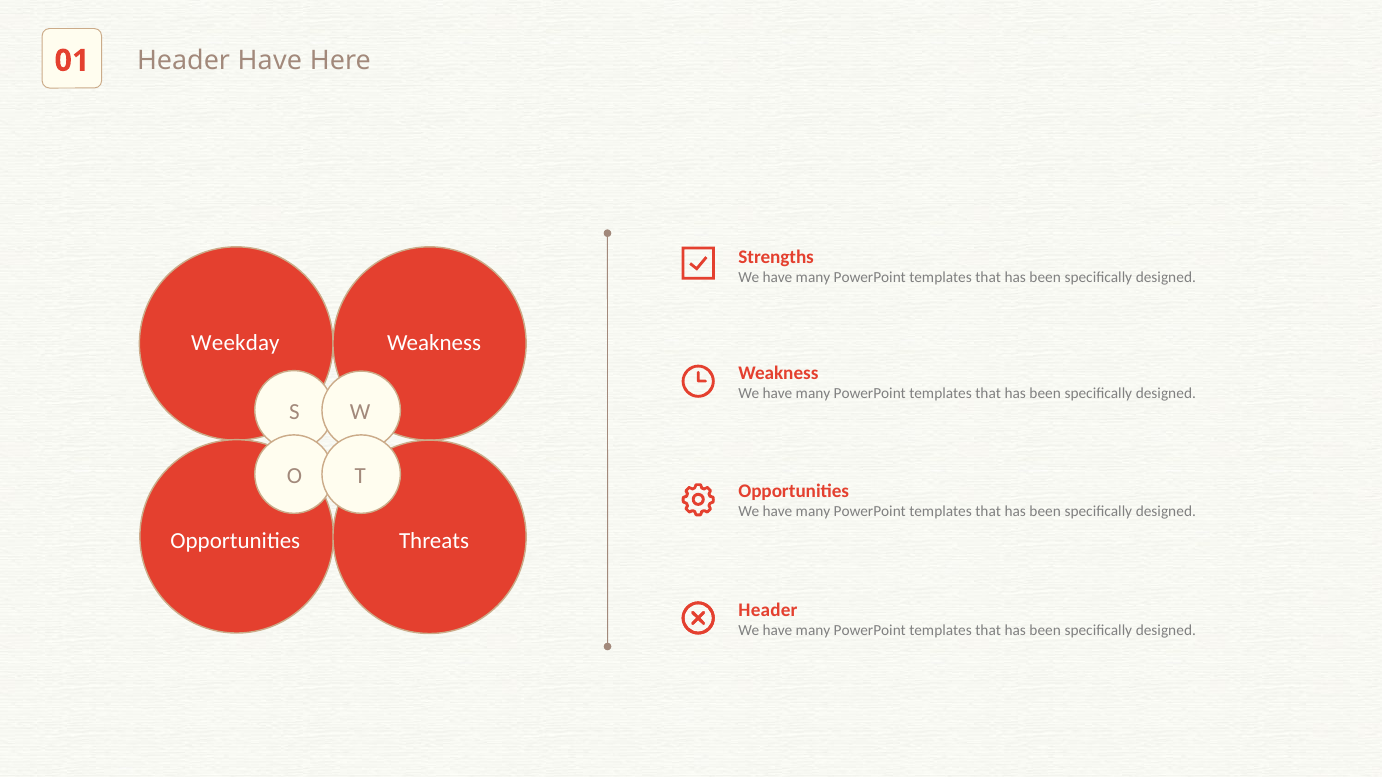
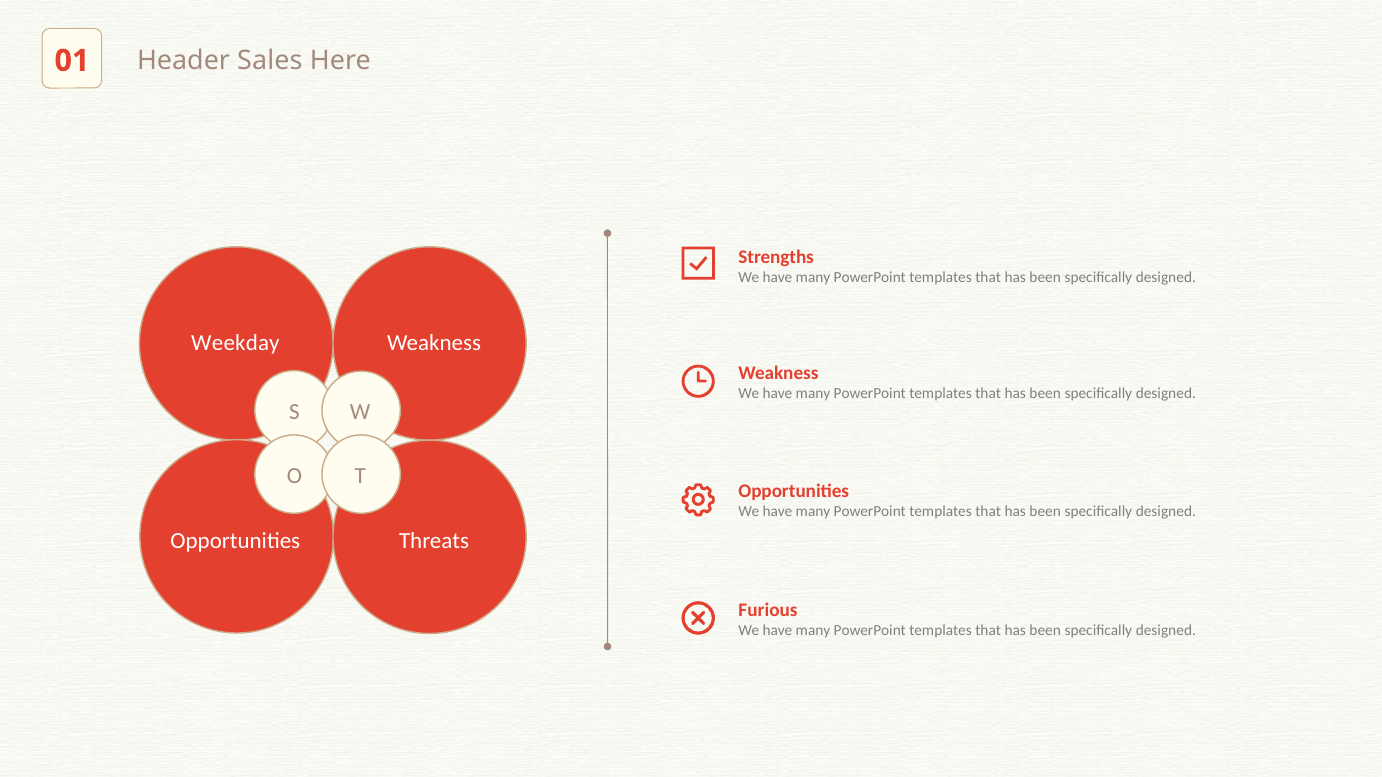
Header Have: Have -> Sales (270, 60)
Header: Header -> Furious (768, 610)
